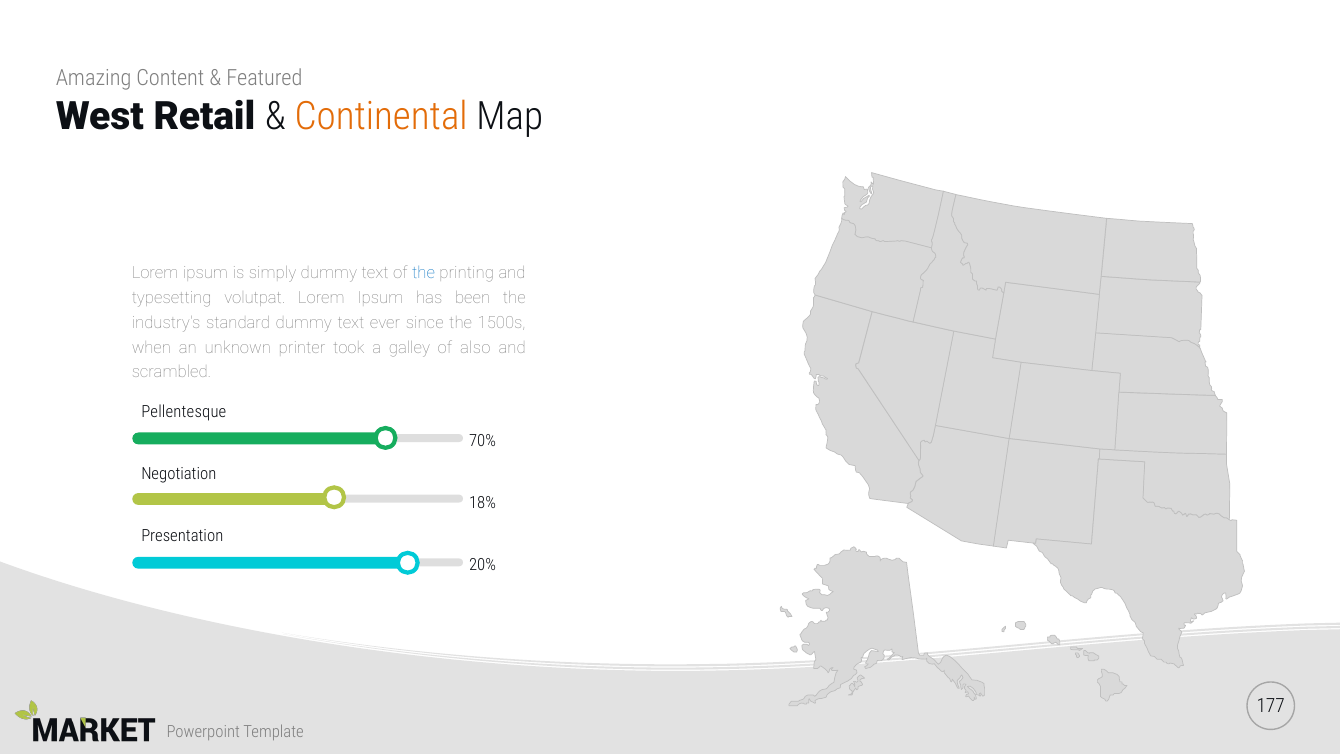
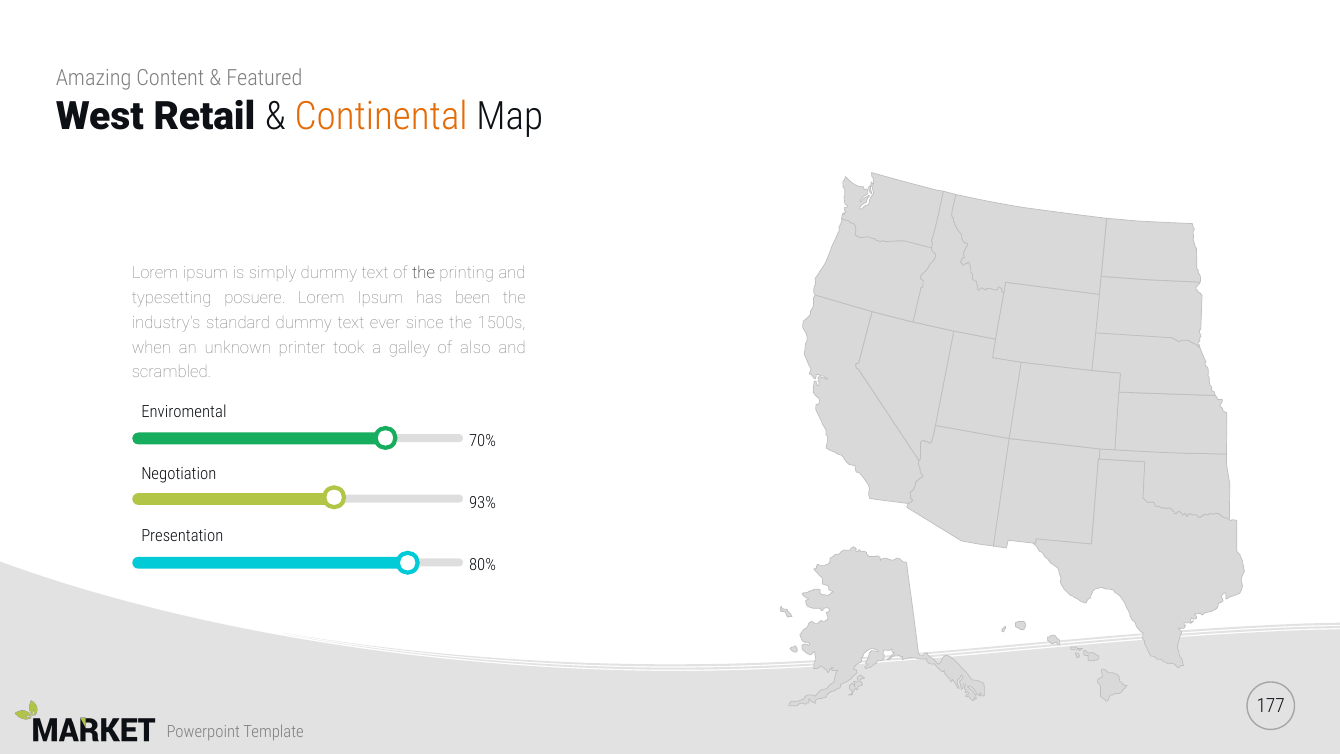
the colour: blue -> black (424, 273)
volutpat: volutpat -> posuere (255, 298)
Pellentesque: Pellentesque -> Enviromental (184, 412)
18%: 18% -> 93% (483, 503)
20%: 20% -> 80% (483, 565)
